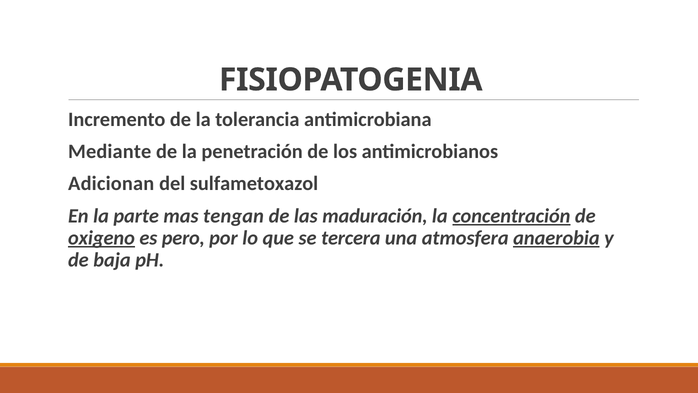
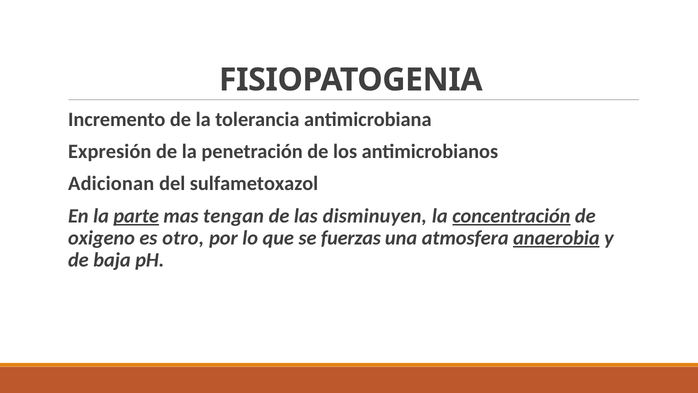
Mediante: Mediante -> Expresión (110, 151)
parte underline: none -> present (136, 216)
maduración: maduración -> disminuyen (375, 216)
oxigeno underline: present -> none (101, 238)
pero: pero -> otro (183, 238)
tercera: tercera -> fuerzas (351, 238)
